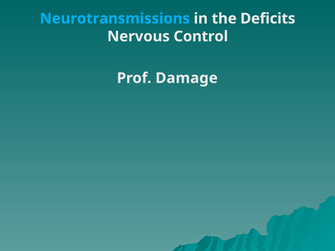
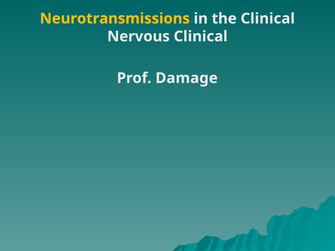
Neurotransmissions colour: light blue -> yellow (115, 19)
the Deficits: Deficits -> Clinical (268, 19)
Nervous Control: Control -> Clinical (201, 36)
